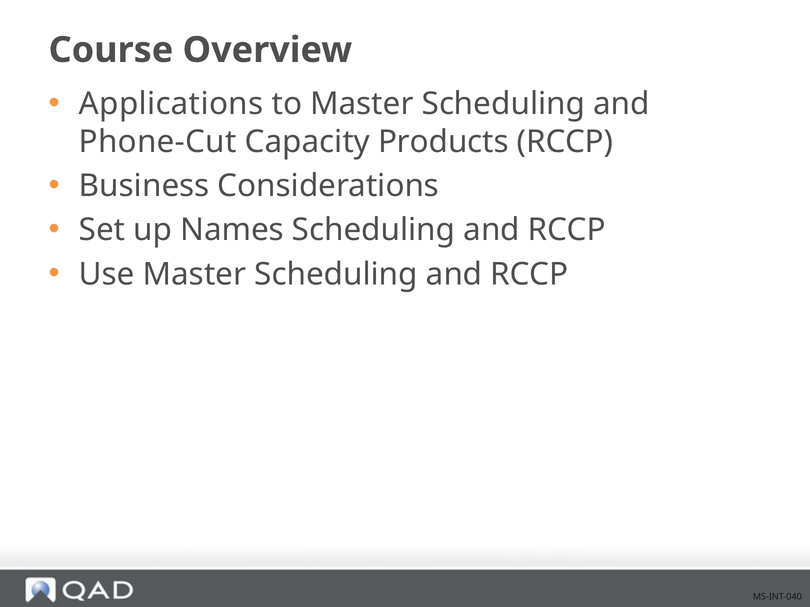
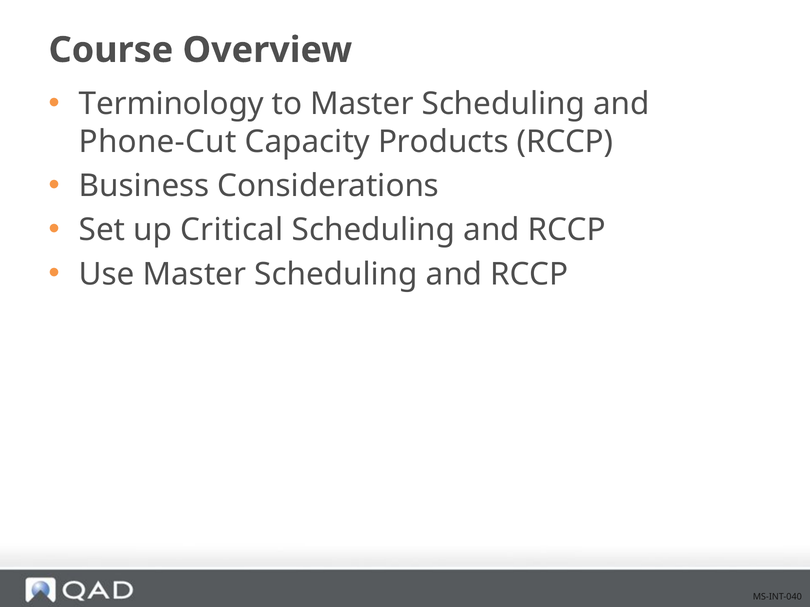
Applications: Applications -> Terminology (171, 104)
Names: Names -> Critical (232, 230)
